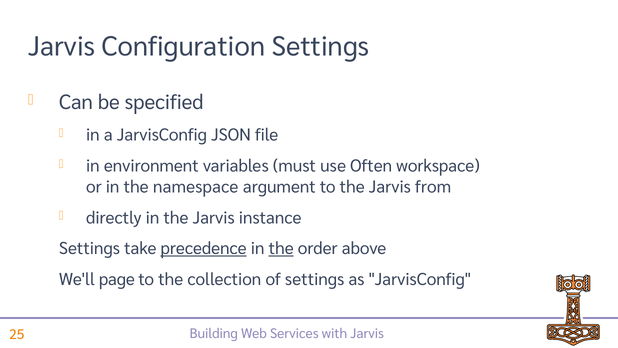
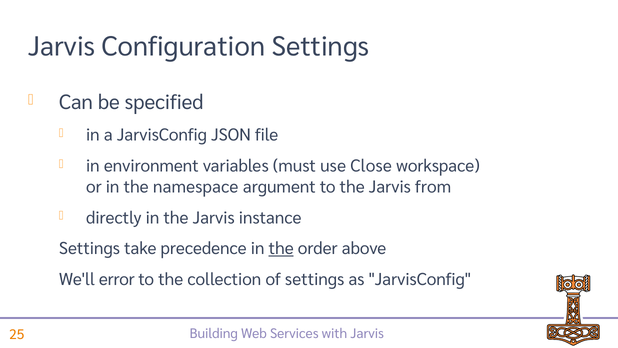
Often: Often -> Close (371, 166)
precedence underline: present -> none (204, 249)
page: page -> error (117, 279)
